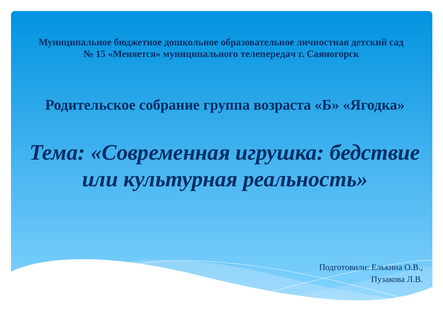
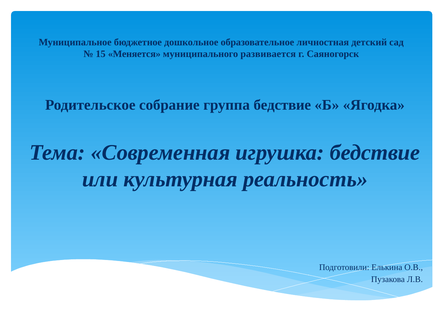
телепередач: телепередач -> развивается (268, 54)
группа возраста: возраста -> бедствие (282, 105)
